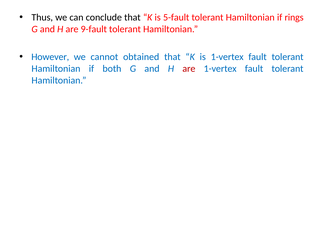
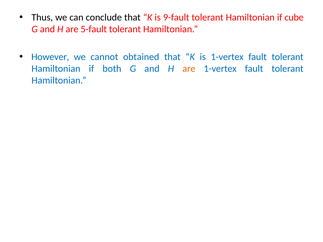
5-fault: 5-fault -> 9-fault (176, 17)
rings: rings -> cube (294, 17)
9-fault: 9-fault -> 5-fault (94, 29)
are colour: red -> orange (189, 69)
